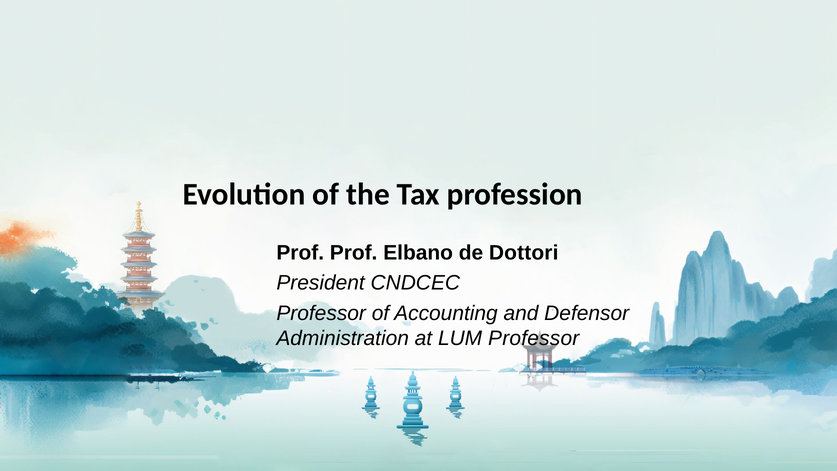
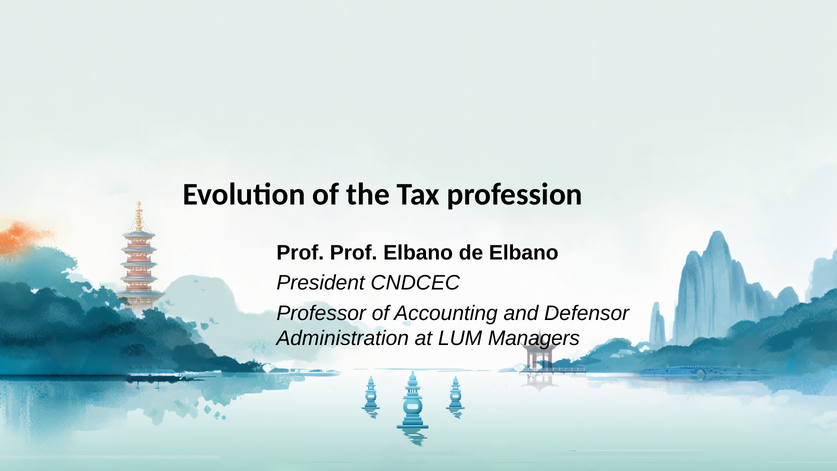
de Dottori: Dottori -> Elbano (524, 252)
LUM Professor: Professor -> Managers (534, 338)
